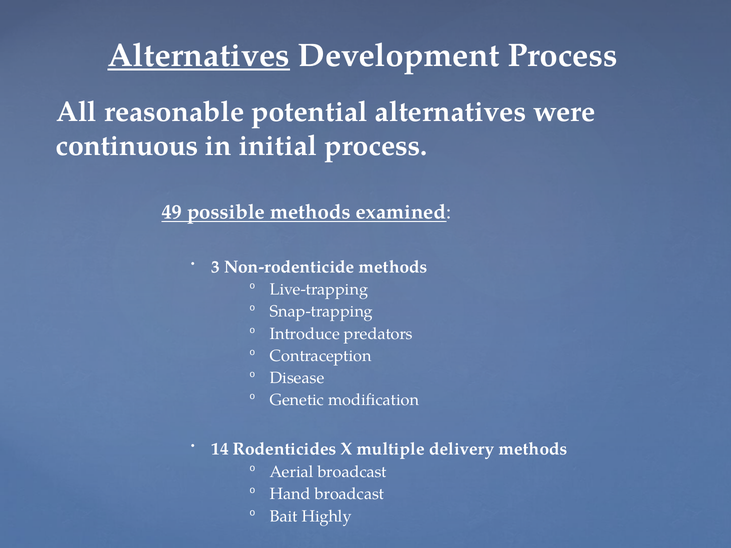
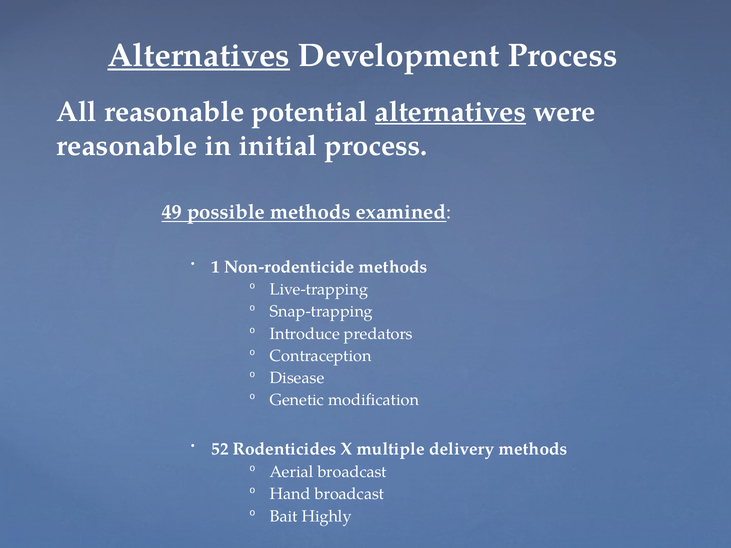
alternatives underline: none -> present (451, 112)
continuous: continuous -> reasonable (127, 146)
3: 3 -> 1 (216, 267)
14: 14 -> 52 (220, 449)
